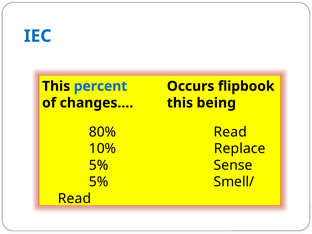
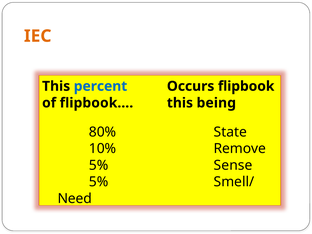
IEC colour: blue -> orange (38, 36)
changes…: changes… -> flipbook… (96, 103)
80% Read: Read -> State (230, 132)
Replace: Replace -> Remove (240, 149)
Read: Read -> Need (75, 199)
